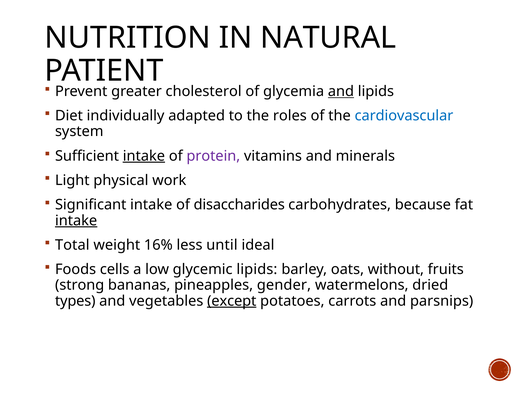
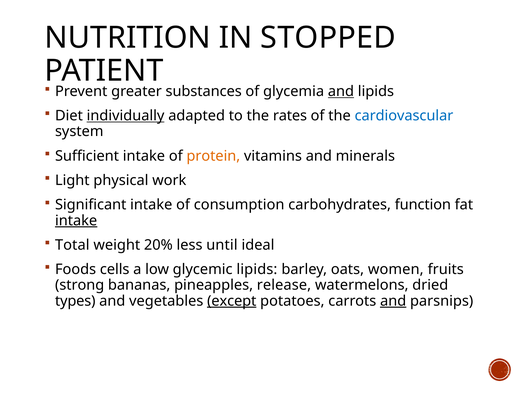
NATURAL: NATURAL -> STOPPED (328, 38)
cholesterol: cholesterol -> substances (204, 91)
individually underline: none -> present (126, 116)
roles: roles -> rates (290, 116)
intake underline: present -> none (144, 156)
protein colour: purple -> orange (213, 156)
disaccharides: disaccharides -> consumption (239, 205)
because: because -> function (423, 205)
16%: 16% -> 20% (158, 245)
without: without -> women (396, 269)
gender: gender -> release (284, 285)
and underline: none -> present (393, 301)
